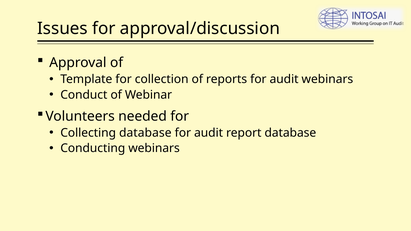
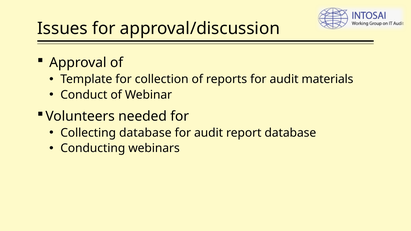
audit webinars: webinars -> materials (327, 79)
